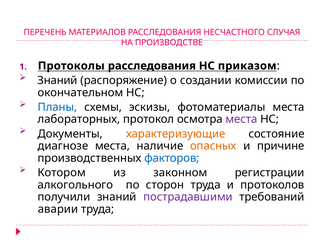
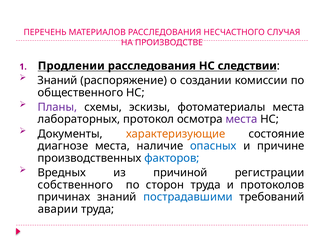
Протоколы: Протоколы -> Продлении (71, 66)
приказом: приказом -> следствии (247, 66)
окончательном: окончательном -> общественного (80, 93)
Планы colour: blue -> purple (57, 107)
опасных colour: orange -> blue (213, 146)
Котором: Котором -> Вредных (62, 173)
законном: законном -> причиной (180, 173)
алкогольного: алкогольного -> собственного (75, 185)
получили: получили -> причинах (64, 197)
пострадавшими colour: purple -> blue (188, 197)
